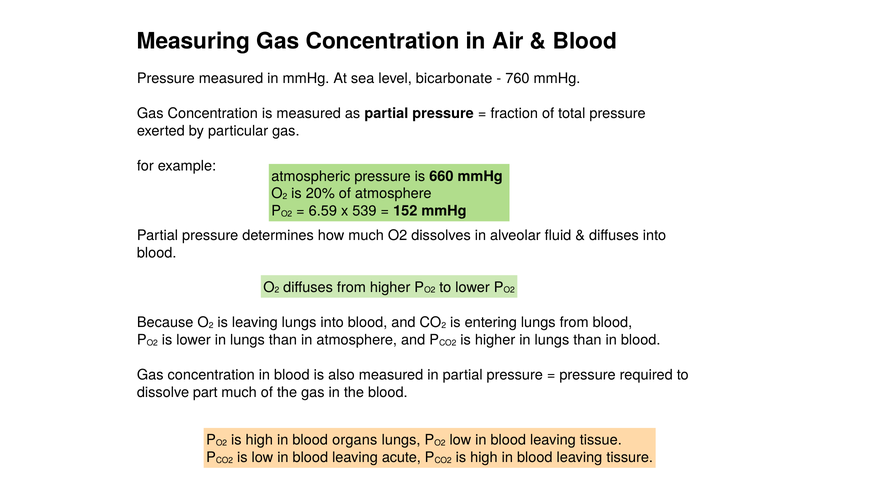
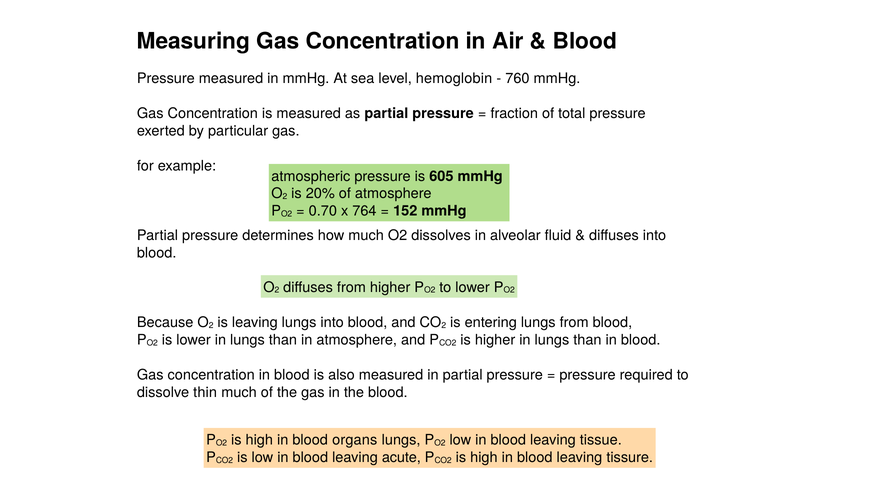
bicarbonate: bicarbonate -> hemoglobin (454, 79)
660: 660 -> 605 (441, 176)
6.59: 6.59 -> 0.70 (323, 211)
539: 539 -> 764 (364, 211)
part: part -> thin (205, 392)
